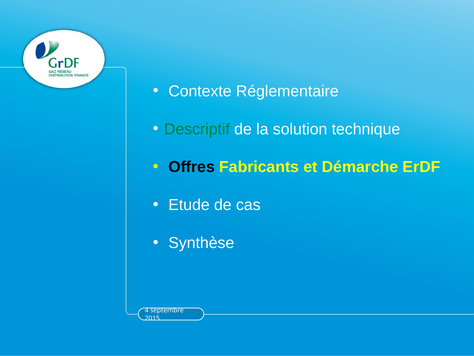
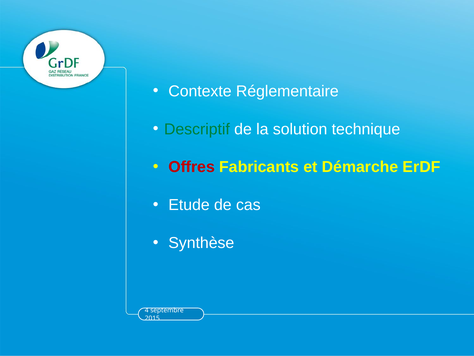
Offres colour: black -> red (192, 167)
